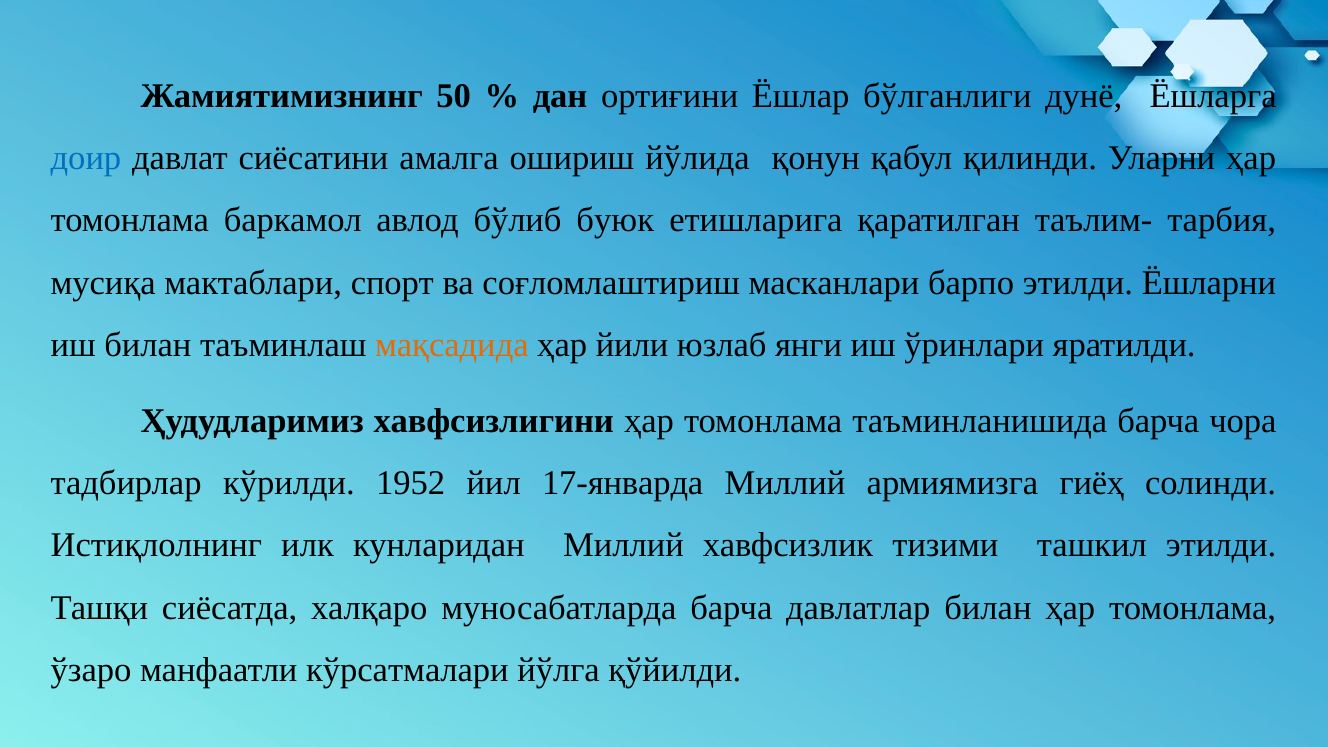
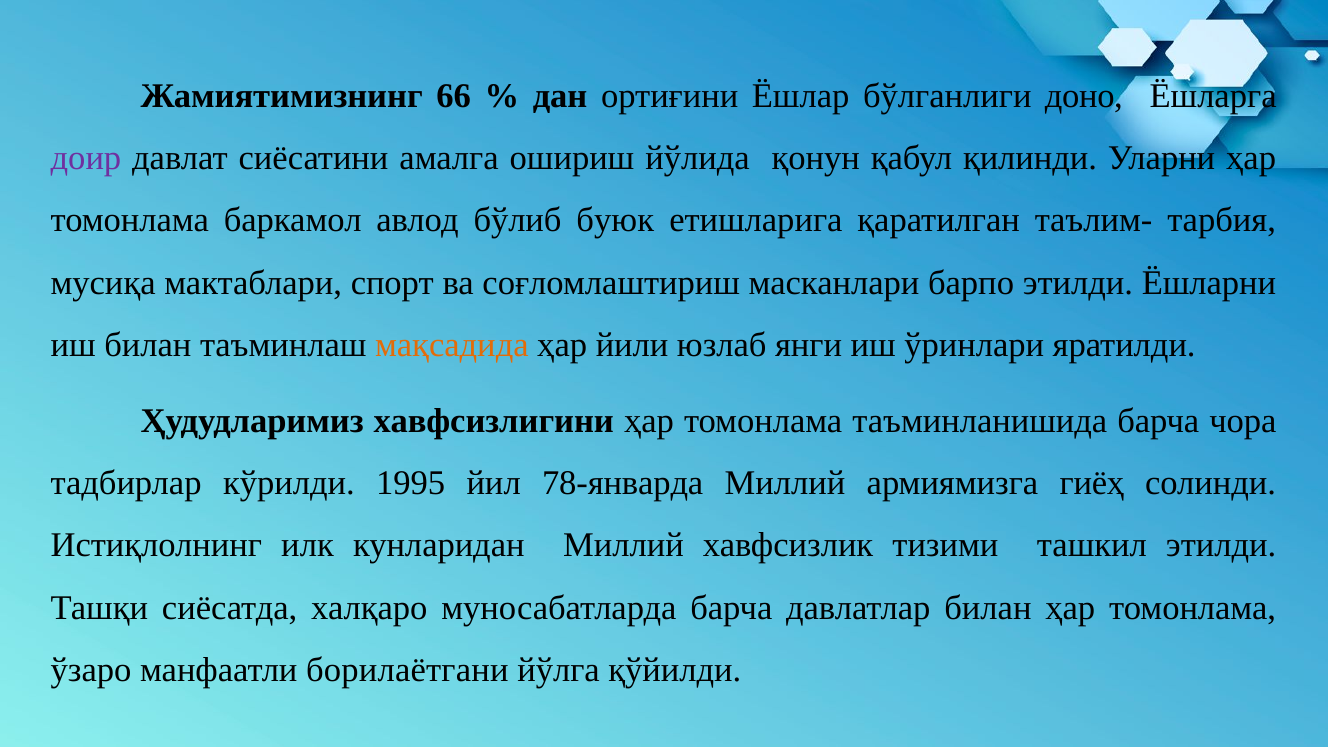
50: 50 -> 66 (454, 96)
дунё: дунё -> доно (1084, 96)
доир colour: blue -> purple (86, 158)
1952: 1952 -> 1995 (411, 483)
17-январда: 17-январда -> 78-январда (623, 483)
кўрсатмалари: кўрсатмалари -> борилаётгани (407, 670)
